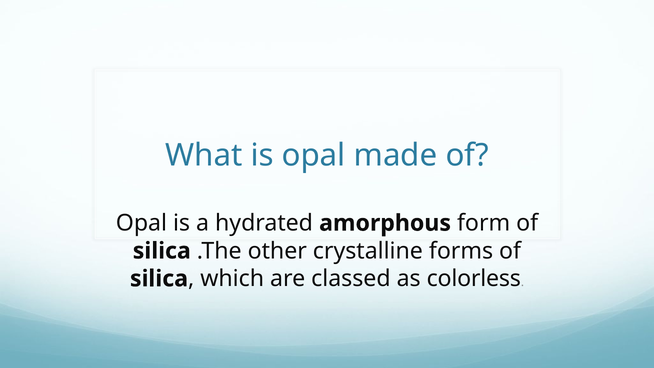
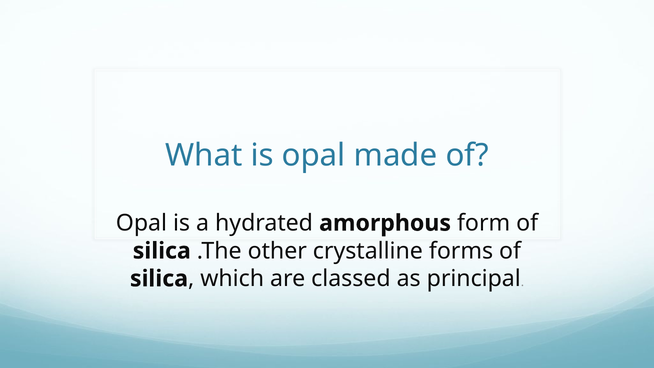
colorless: colorless -> principal (474, 279)
